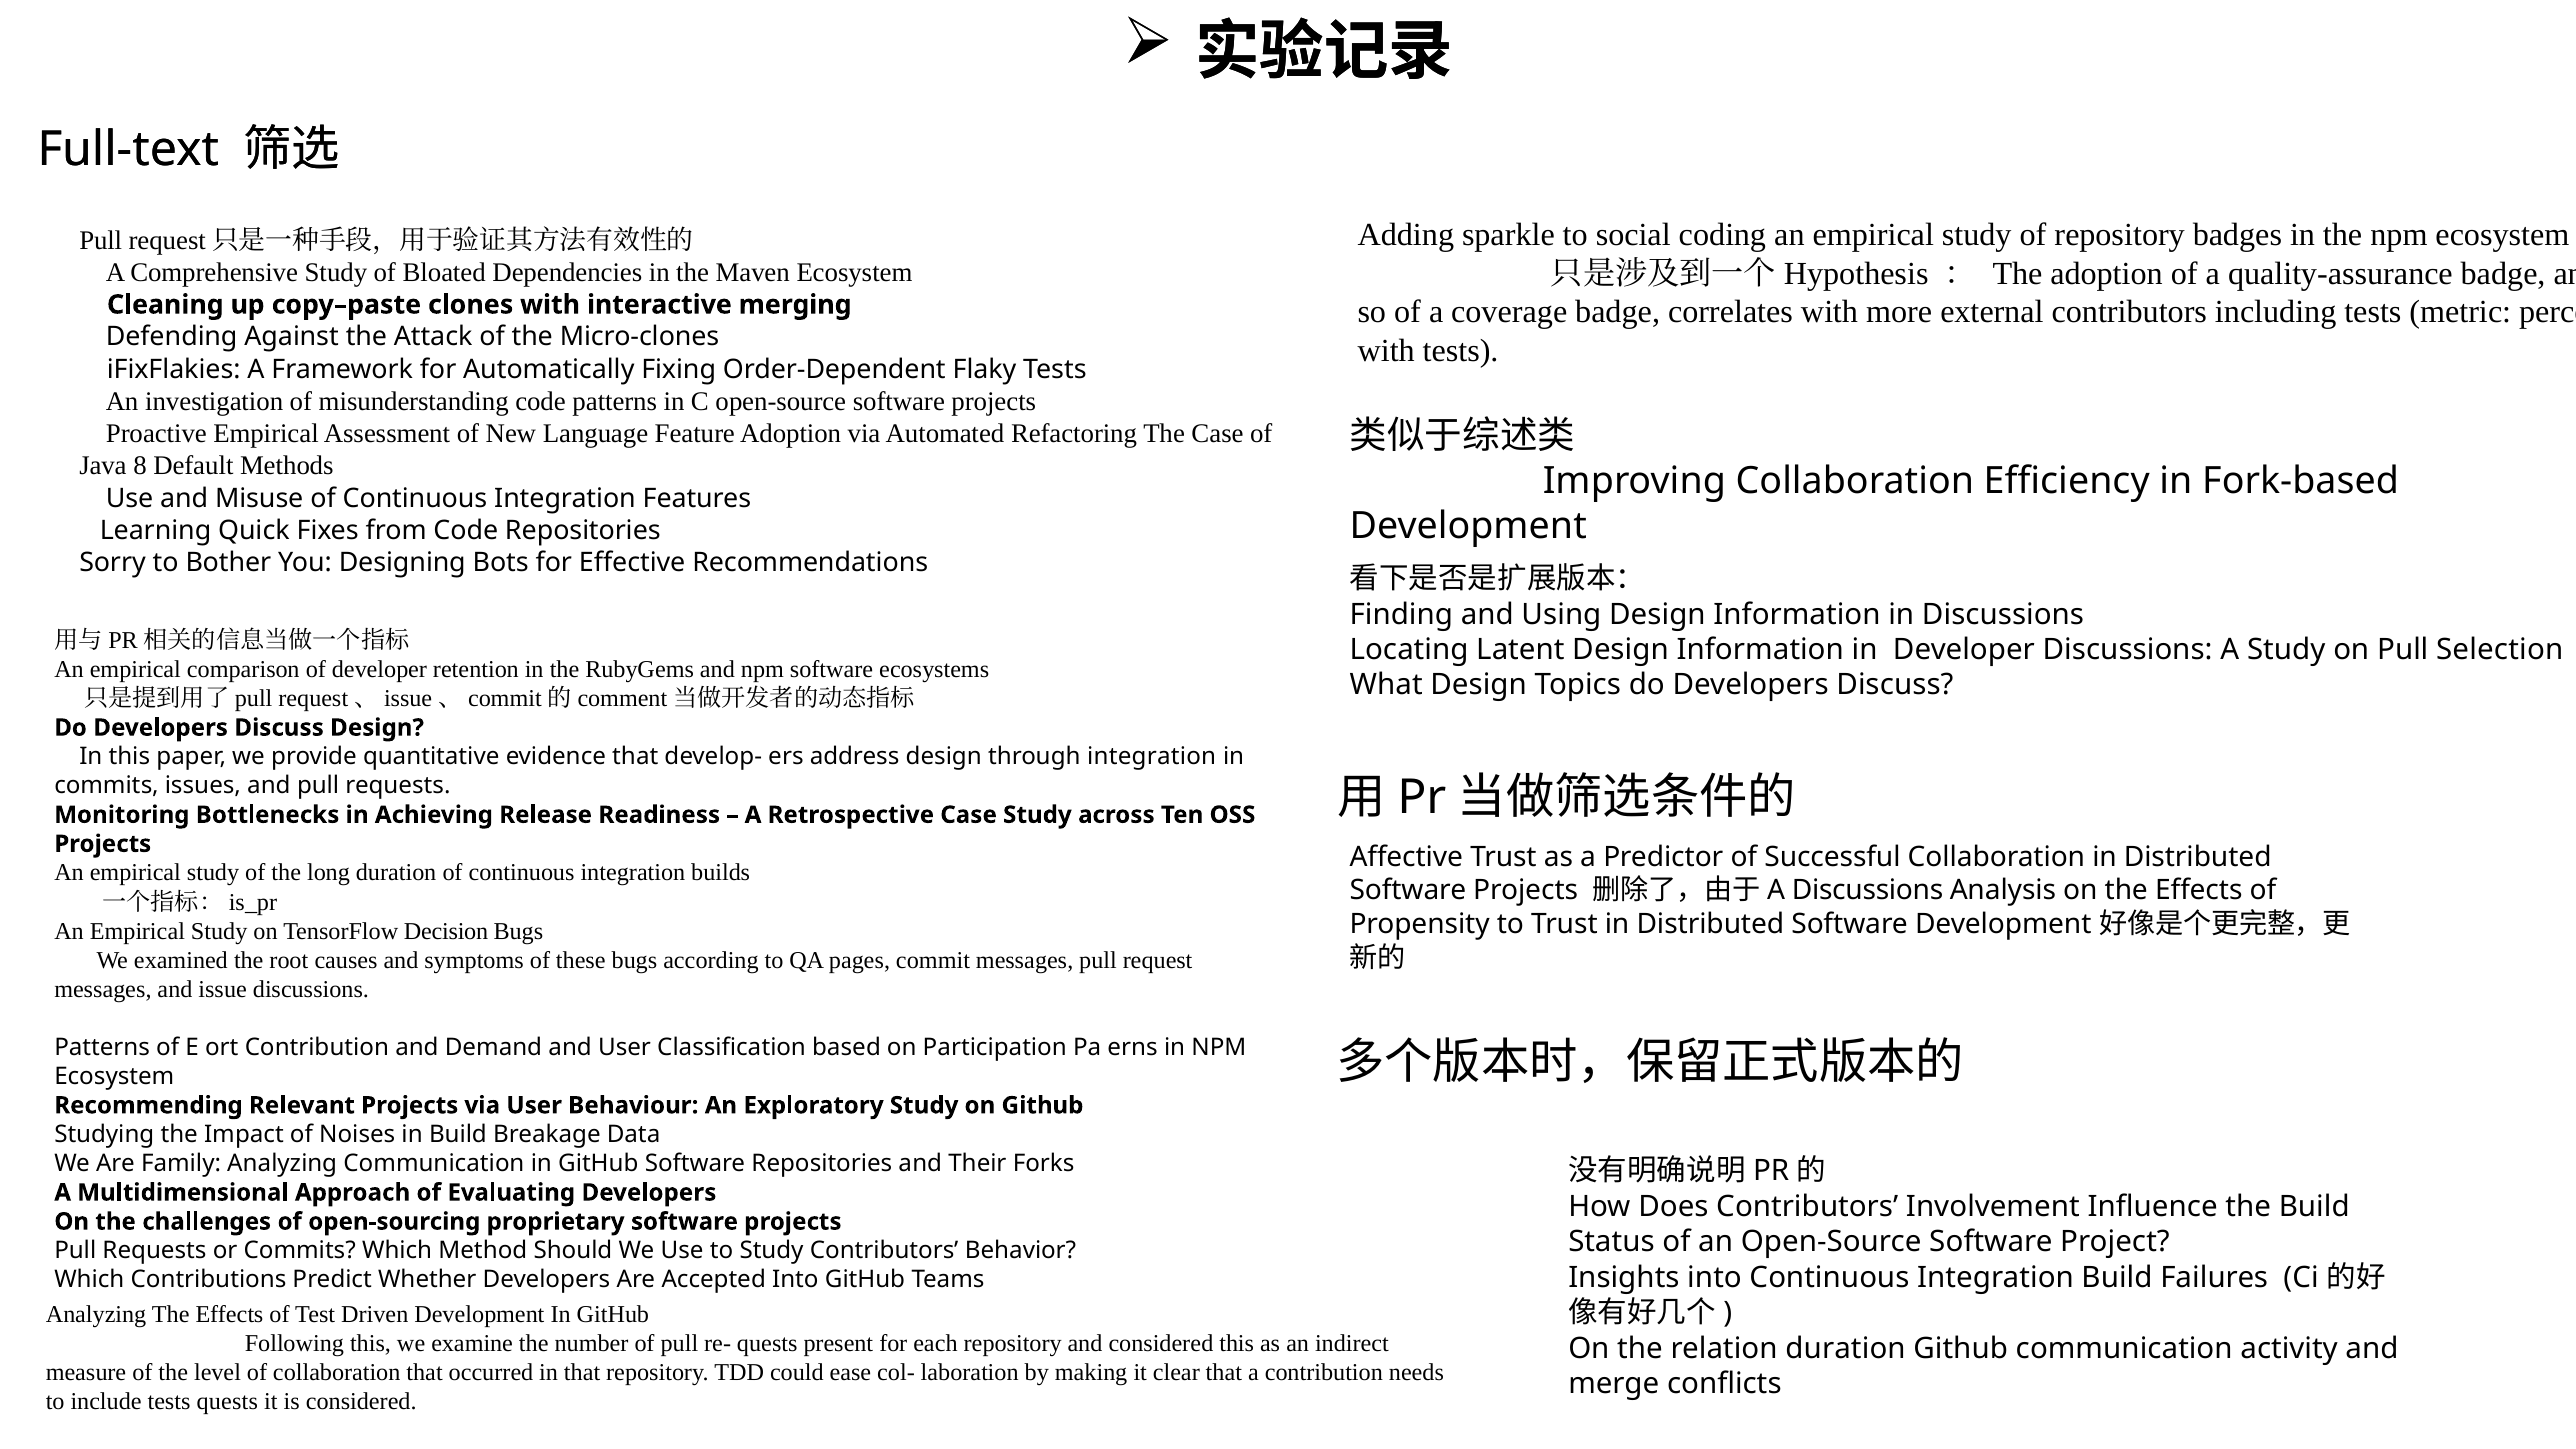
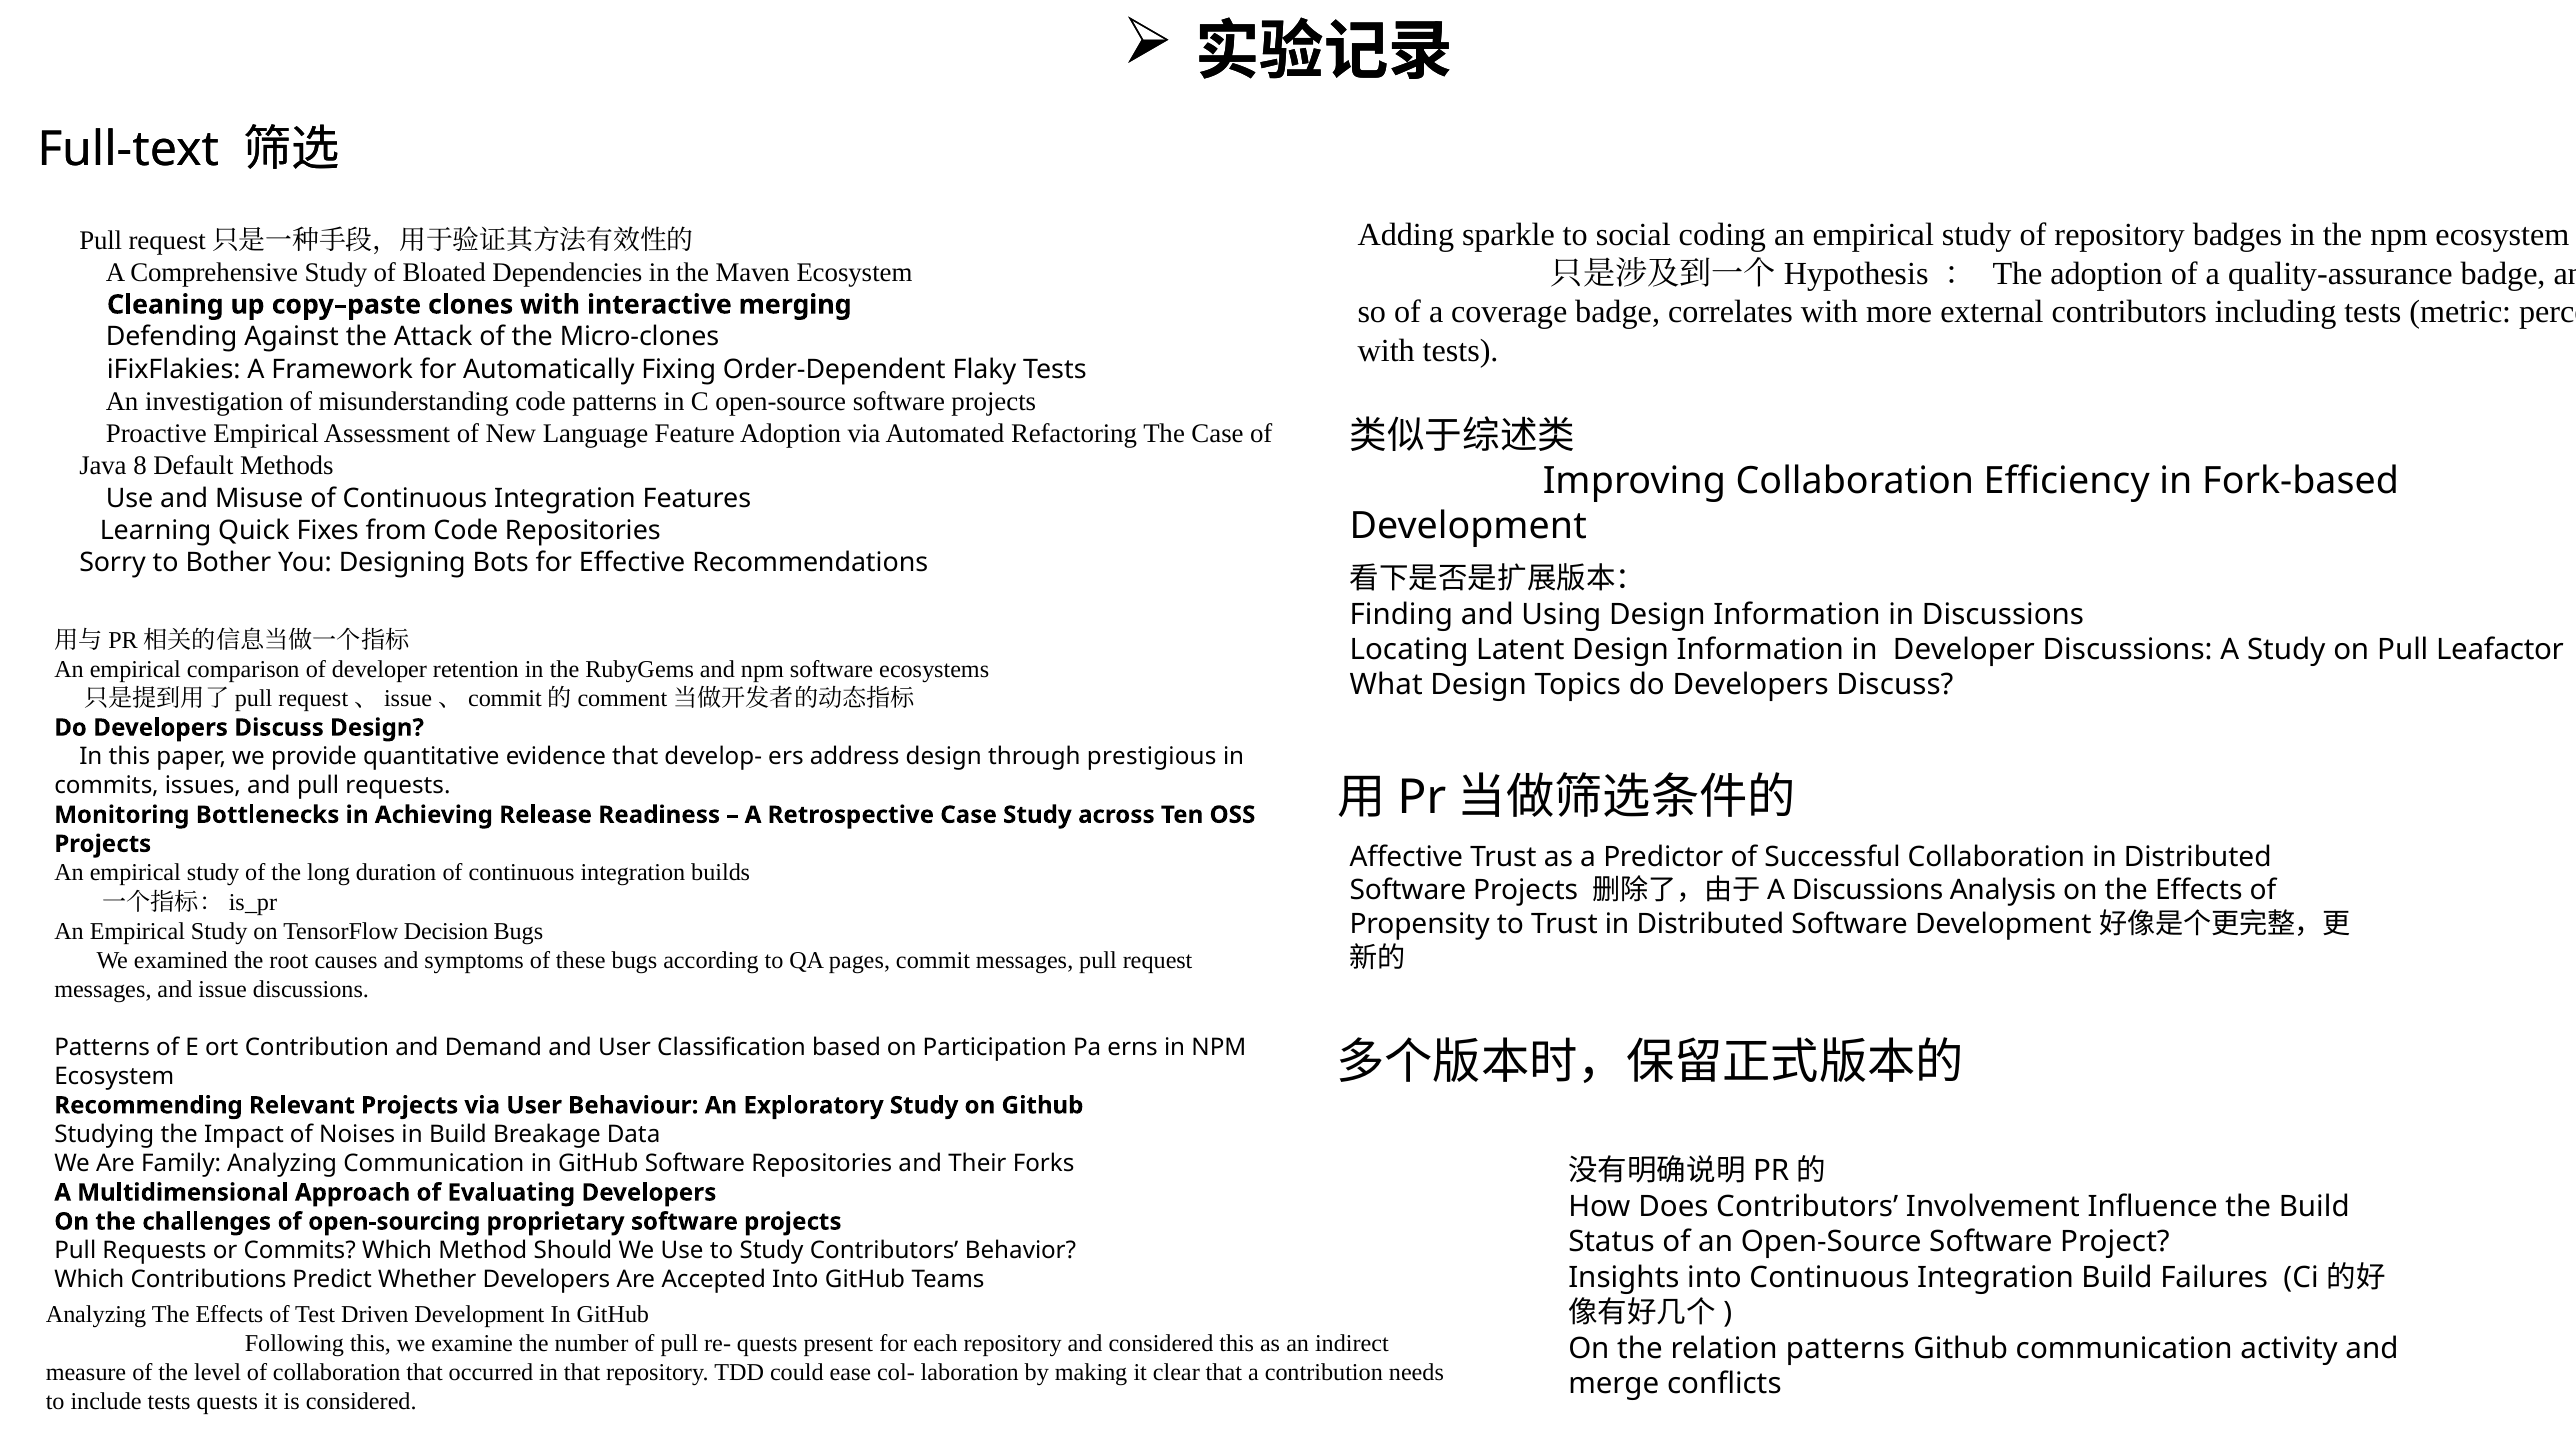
Selection: Selection -> Leafactor (2500, 650)
through integration: integration -> prestigious (1152, 757)
relation duration: duration -> patterns (1845, 1348)
